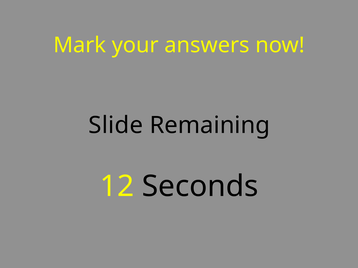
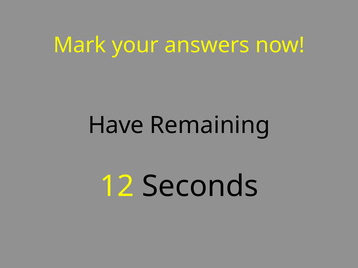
Slide: Slide -> Have (116, 125)
